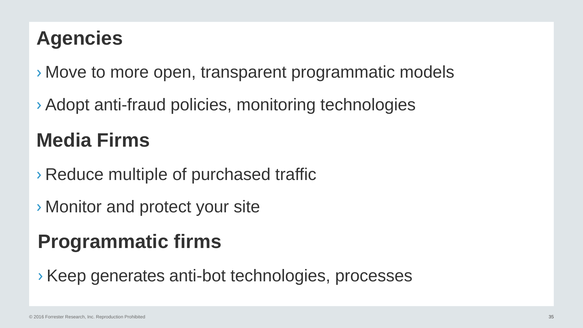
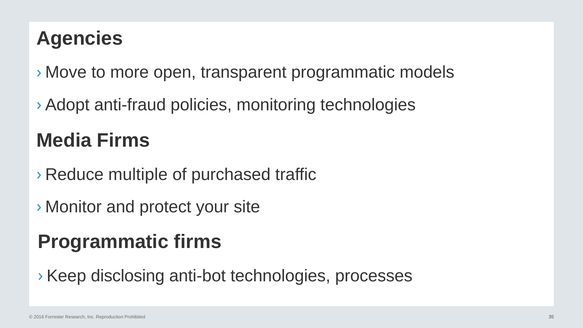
generates: generates -> disclosing (128, 276)
